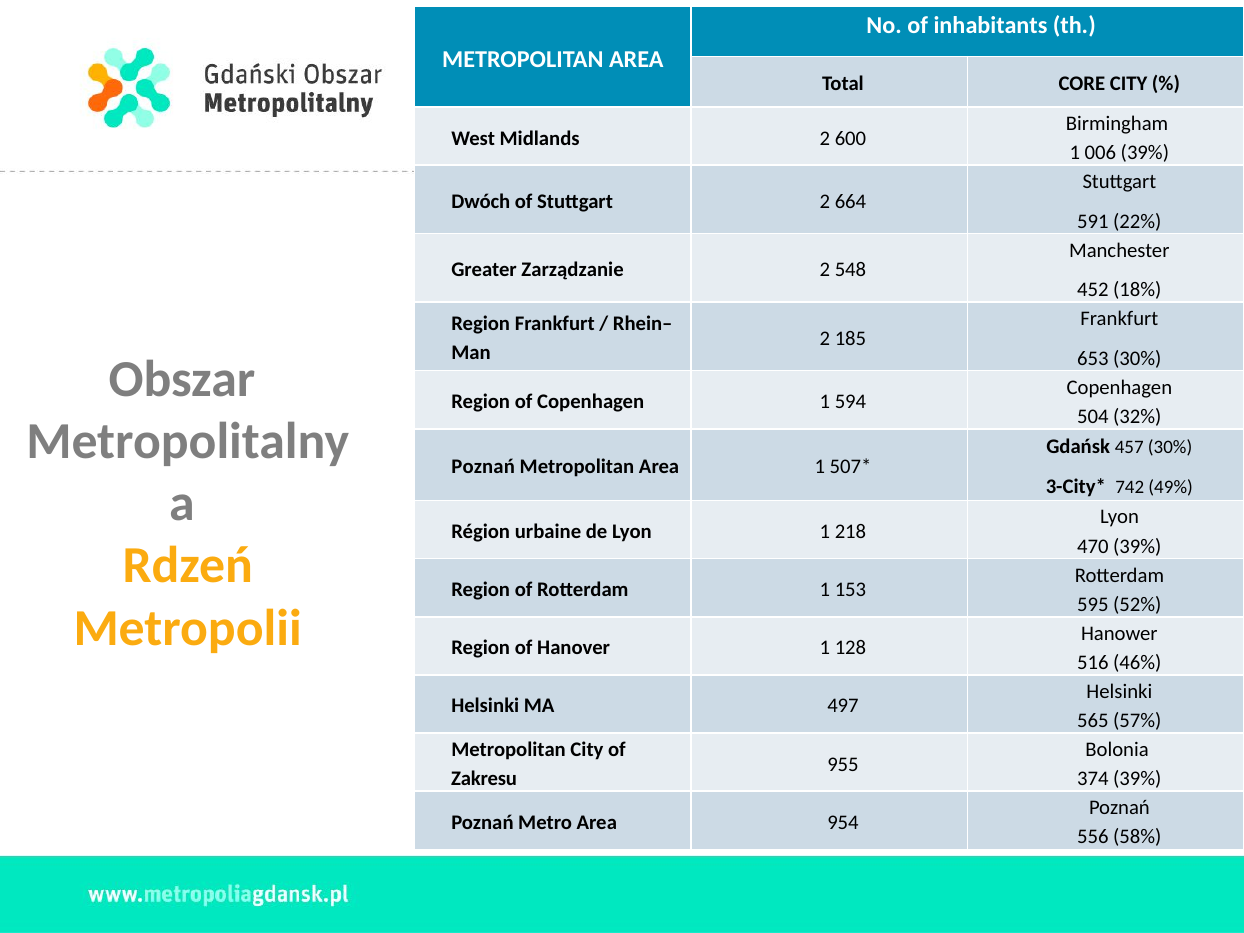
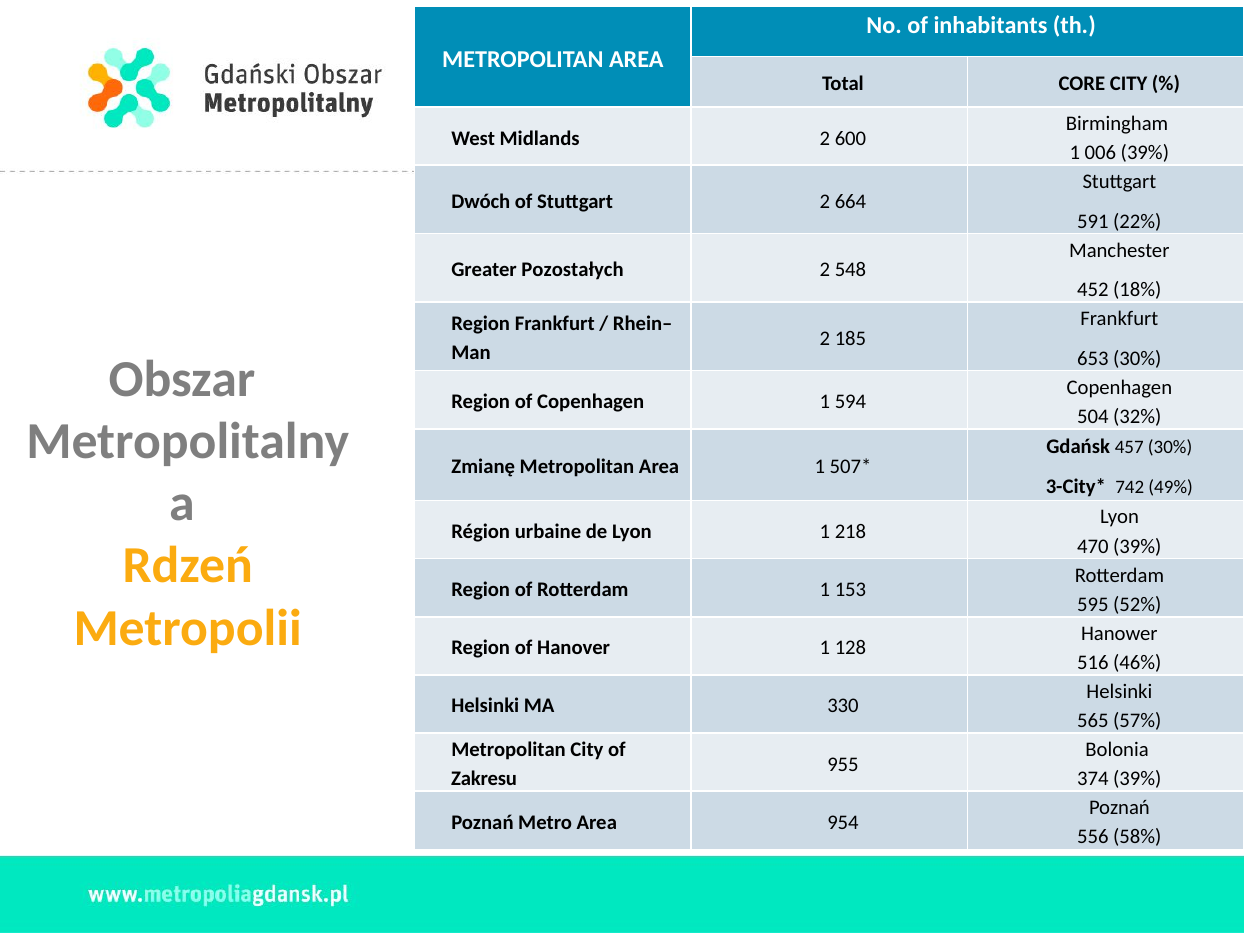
Zarządzanie: Zarządzanie -> Pozostałych (573, 270)
Poznań: Poznań -> Zmianę (483, 467)
497: 497 -> 330 (843, 706)
